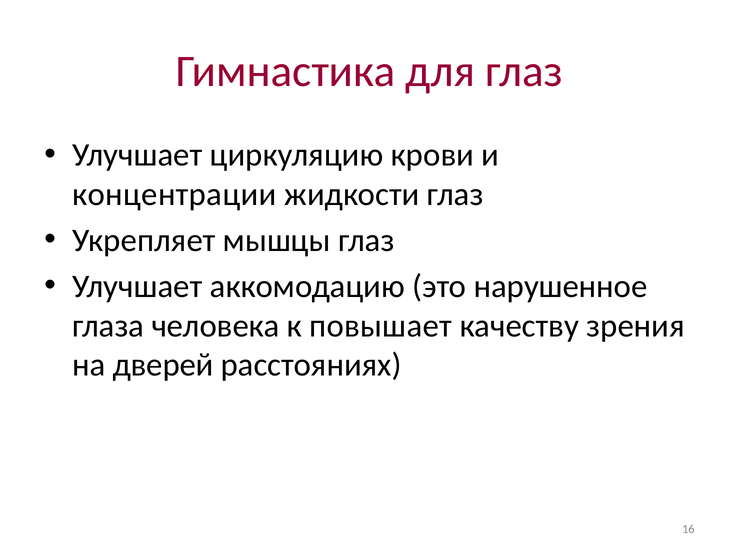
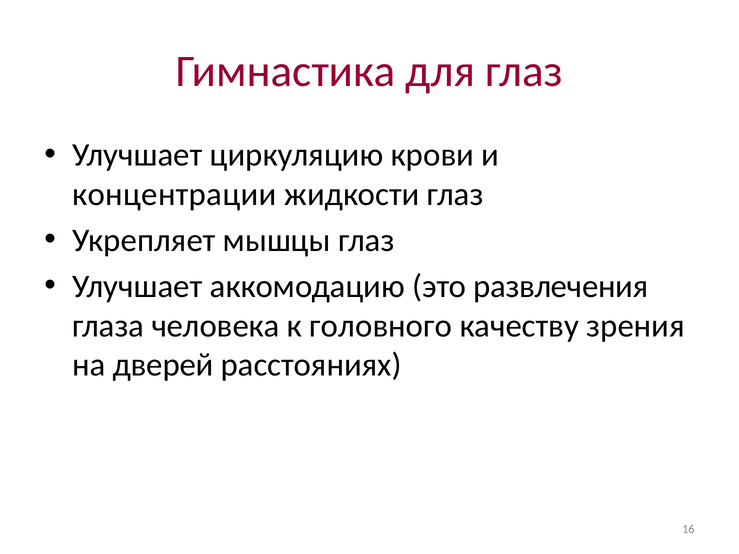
нарушенное: нарушенное -> развлечения (561, 286)
повышает: повышает -> головного (381, 326)
